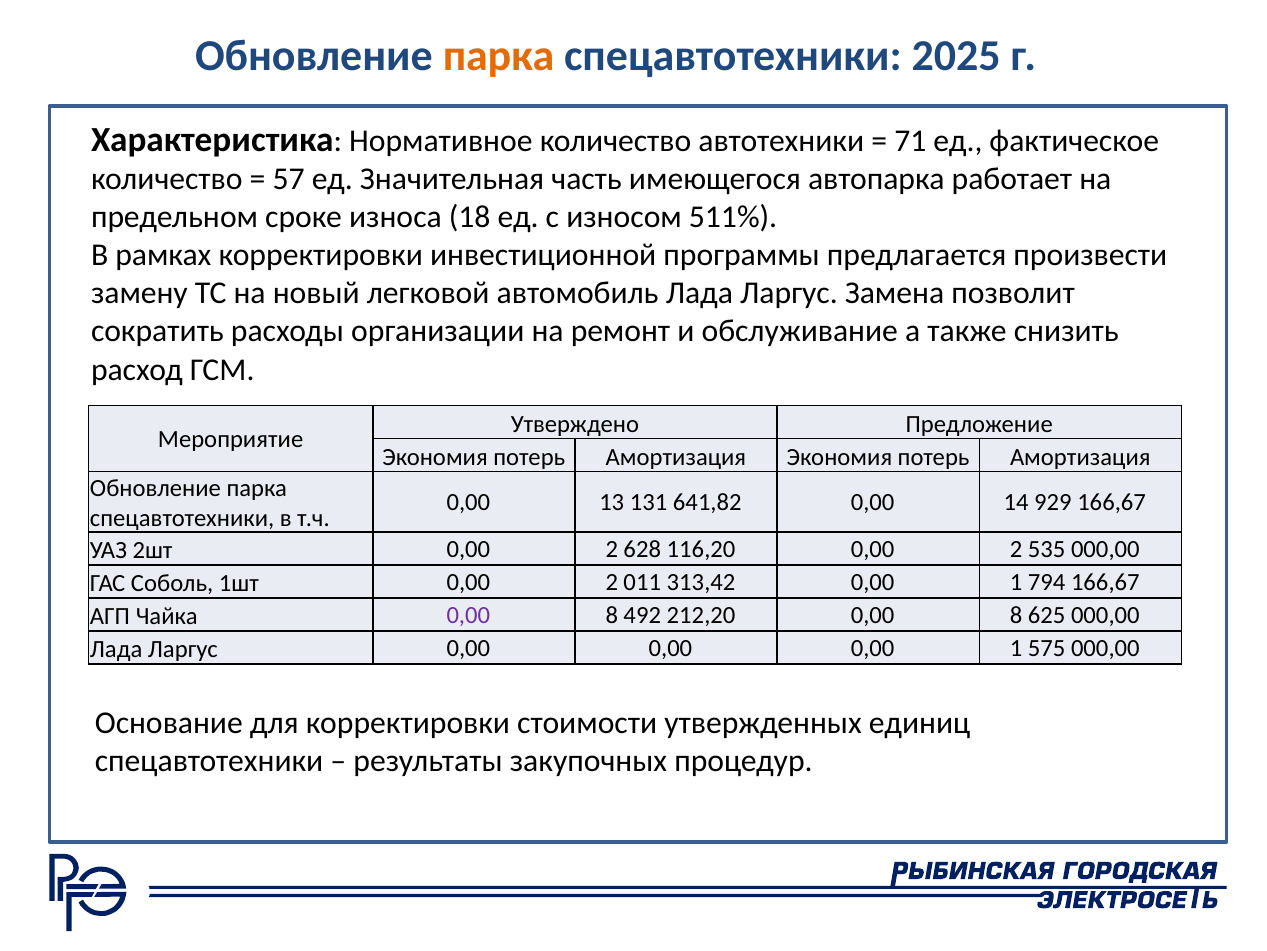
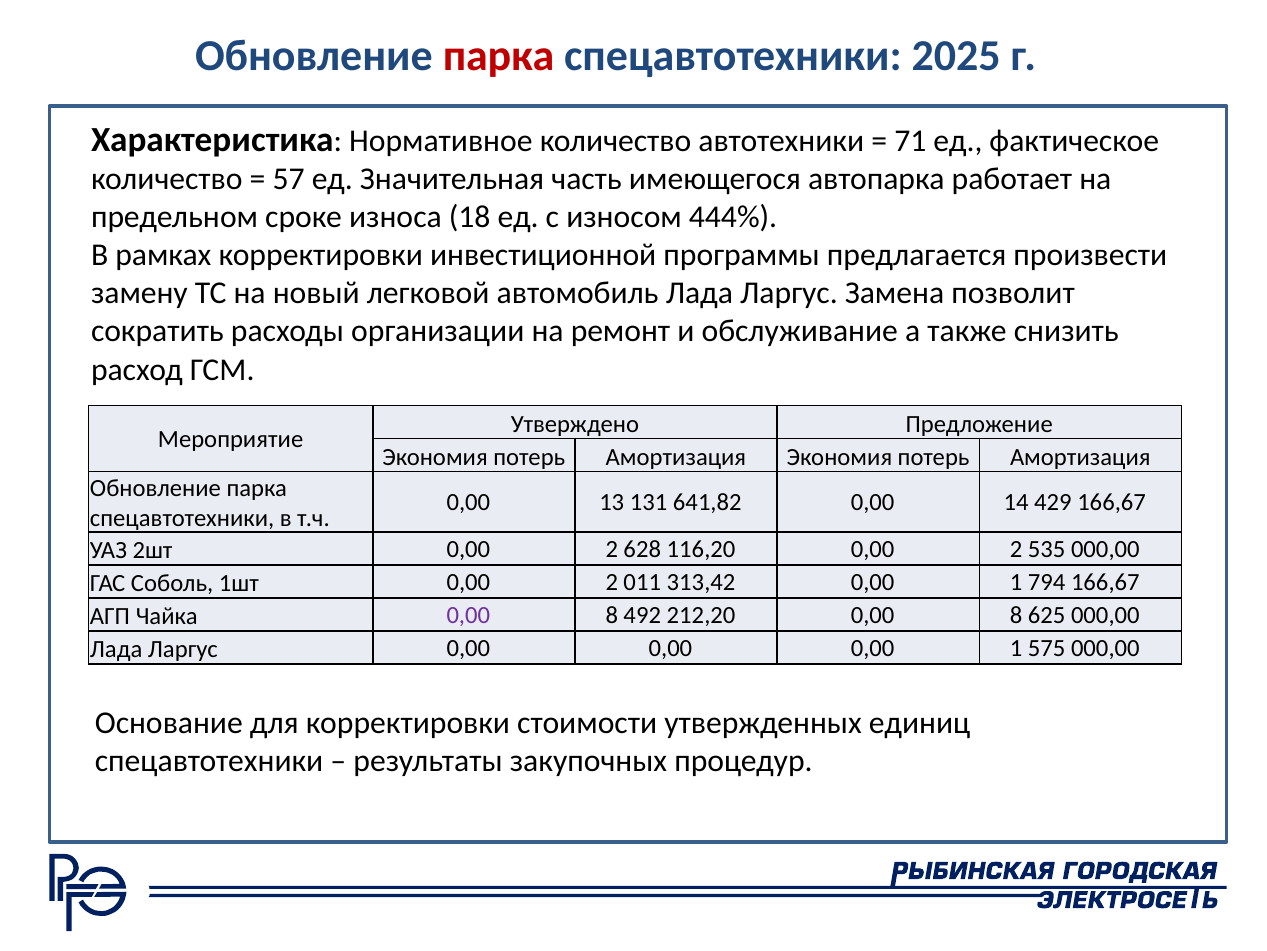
парка colour: orange -> red (499, 56)
511%: 511% -> 444% (733, 217)
929: 929 -> 429 (1053, 502)
